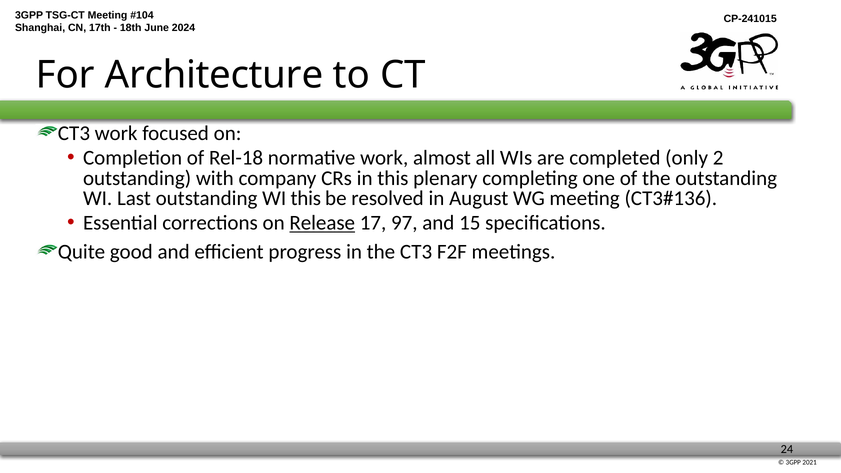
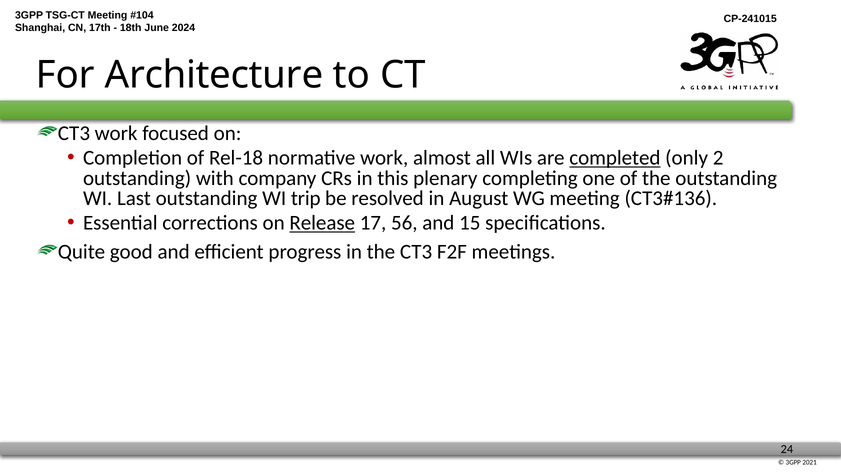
completed underline: none -> present (615, 158)
WI this: this -> trip (306, 198)
97: 97 -> 56 (404, 223)
